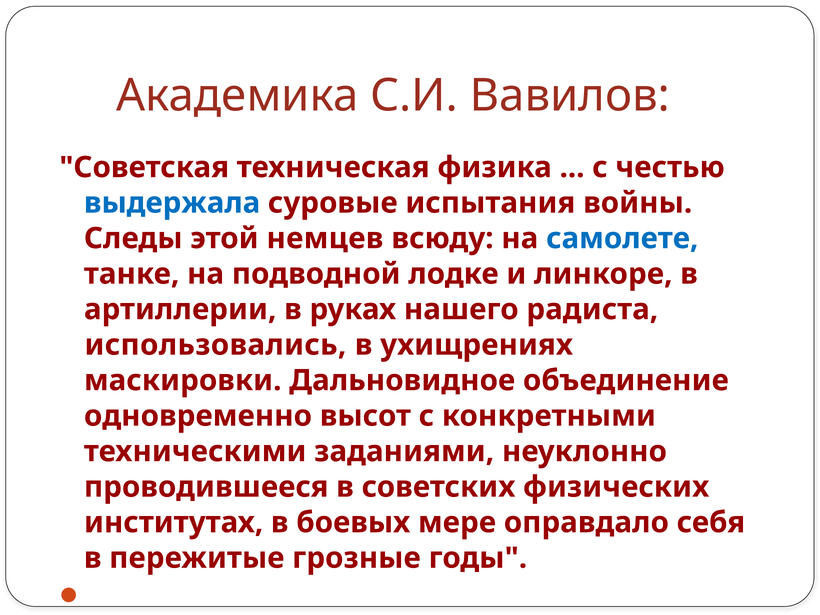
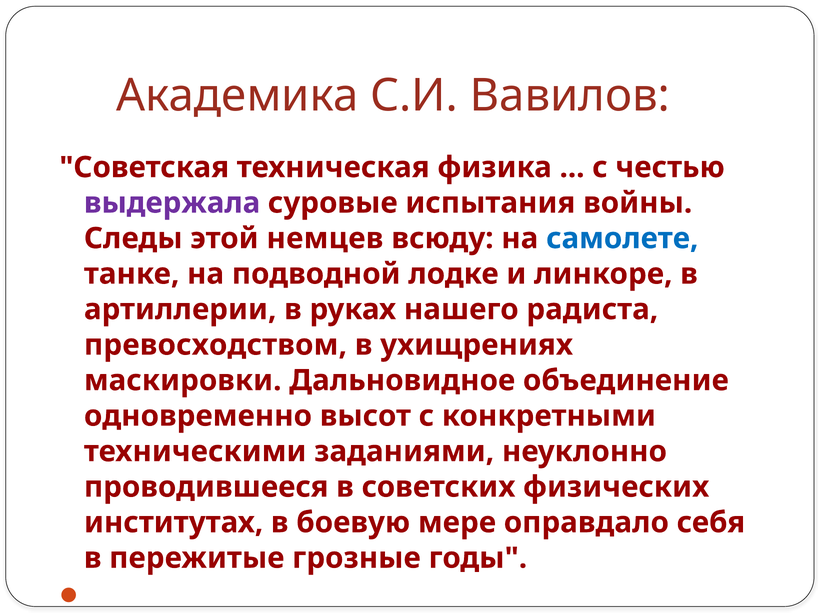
выдержала colour: blue -> purple (172, 203)
использовались: использовались -> превосходством (215, 345)
боевых: боевых -> боевую (353, 522)
